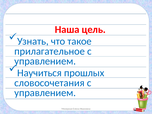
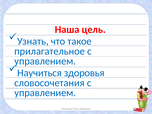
прошлых: прошлых -> здоровья (84, 73)
